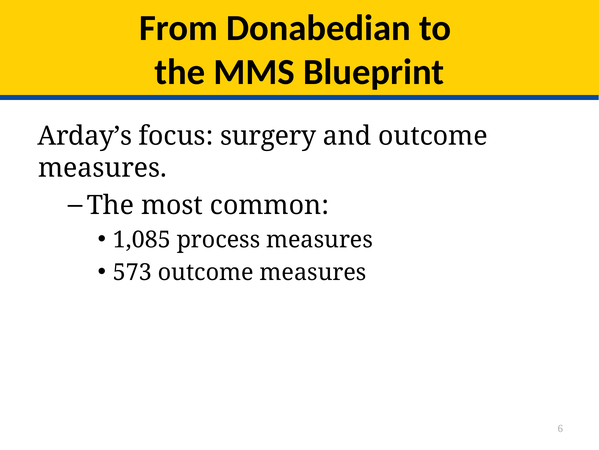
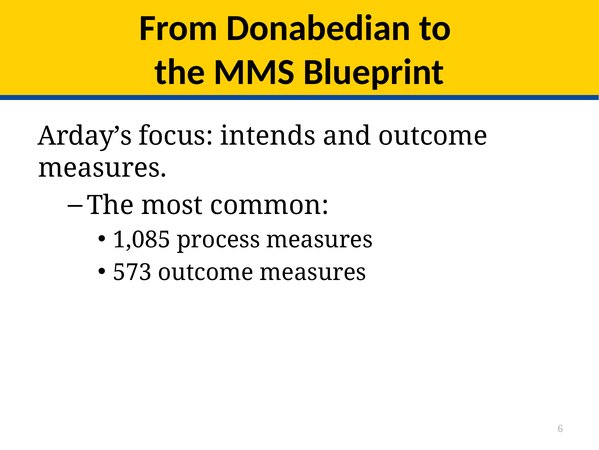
surgery: surgery -> intends (268, 136)
